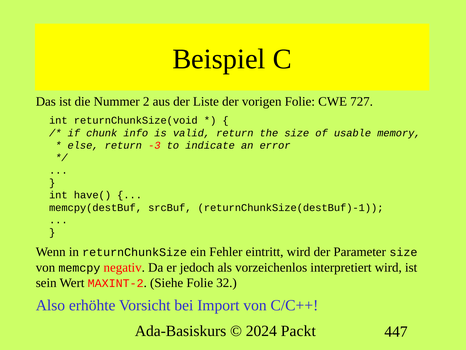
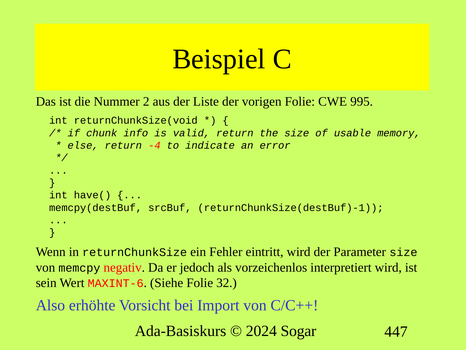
727: 727 -> 995 (362, 101)
-3: -3 -> -4 (154, 145)
MAXINT-2: MAXINT-2 -> MAXINT-6 (116, 283)
Packt: Packt -> Sogar (298, 331)
